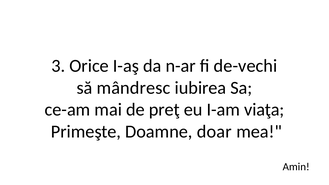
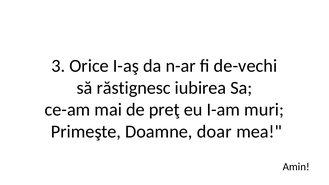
mândresc: mândresc -> răstignesc (134, 88)
viaţa: viaţa -> muri (264, 110)
